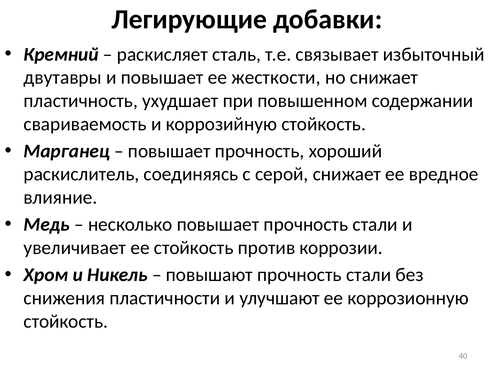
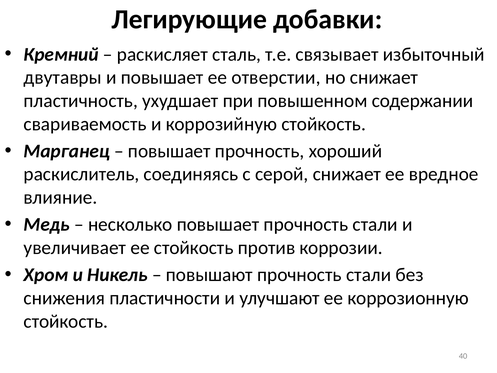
жесткости: жесткости -> отверстии (276, 77)
